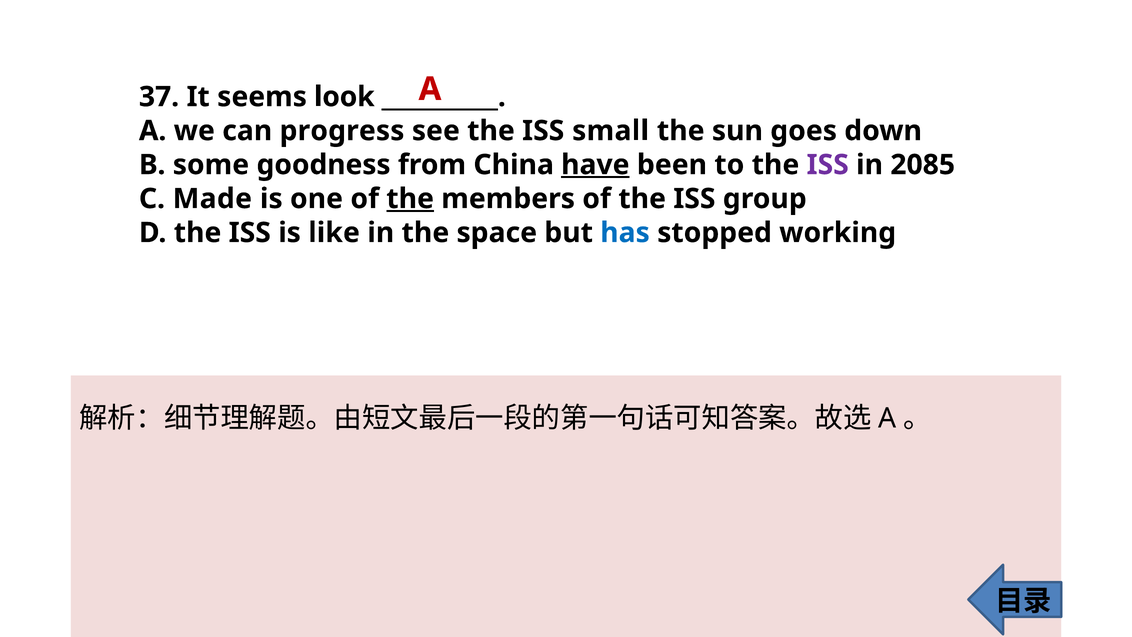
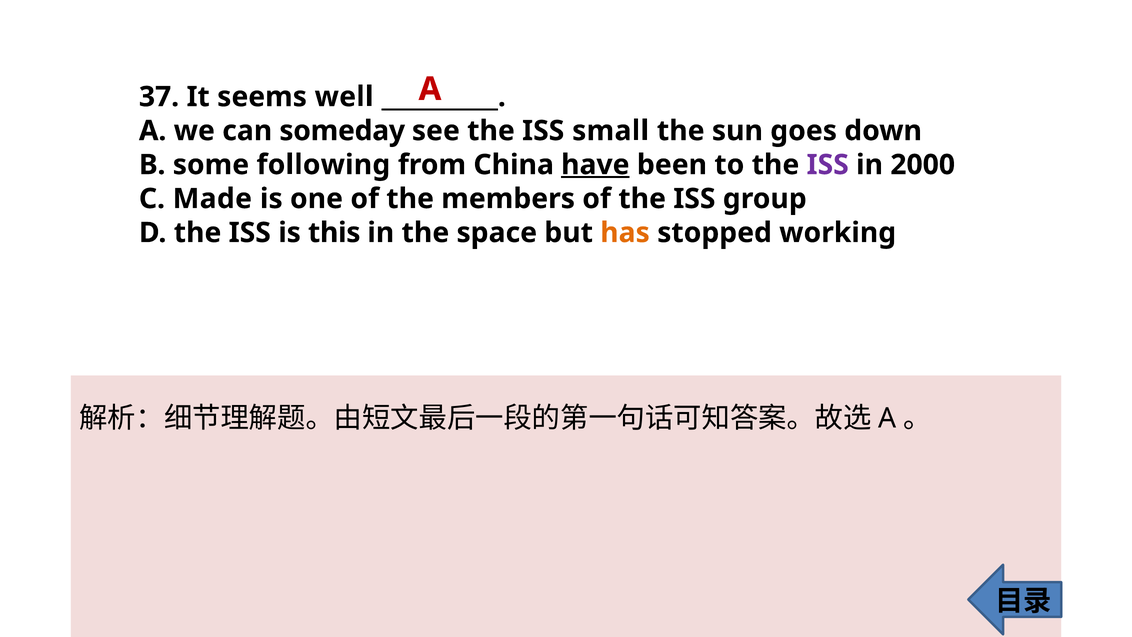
look: look -> well (344, 97)
progress: progress -> someday (342, 131)
goodness: goodness -> following (323, 165)
2085: 2085 -> 2000 (923, 165)
the underline: present -> none (410, 199)
like: like -> this (334, 233)
has colour: blue -> orange (625, 233)
